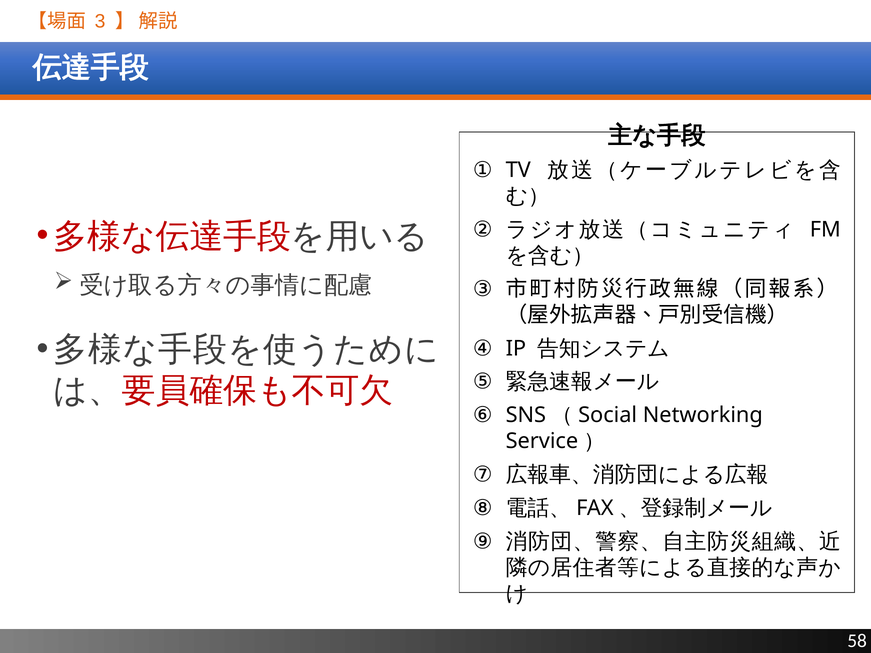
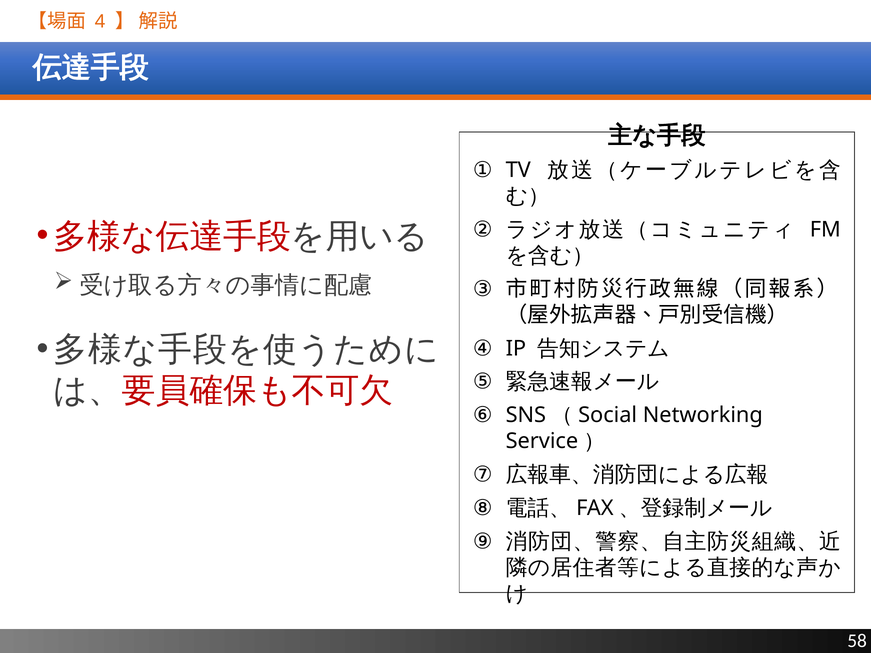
3: 3 -> 4 (100, 21)
